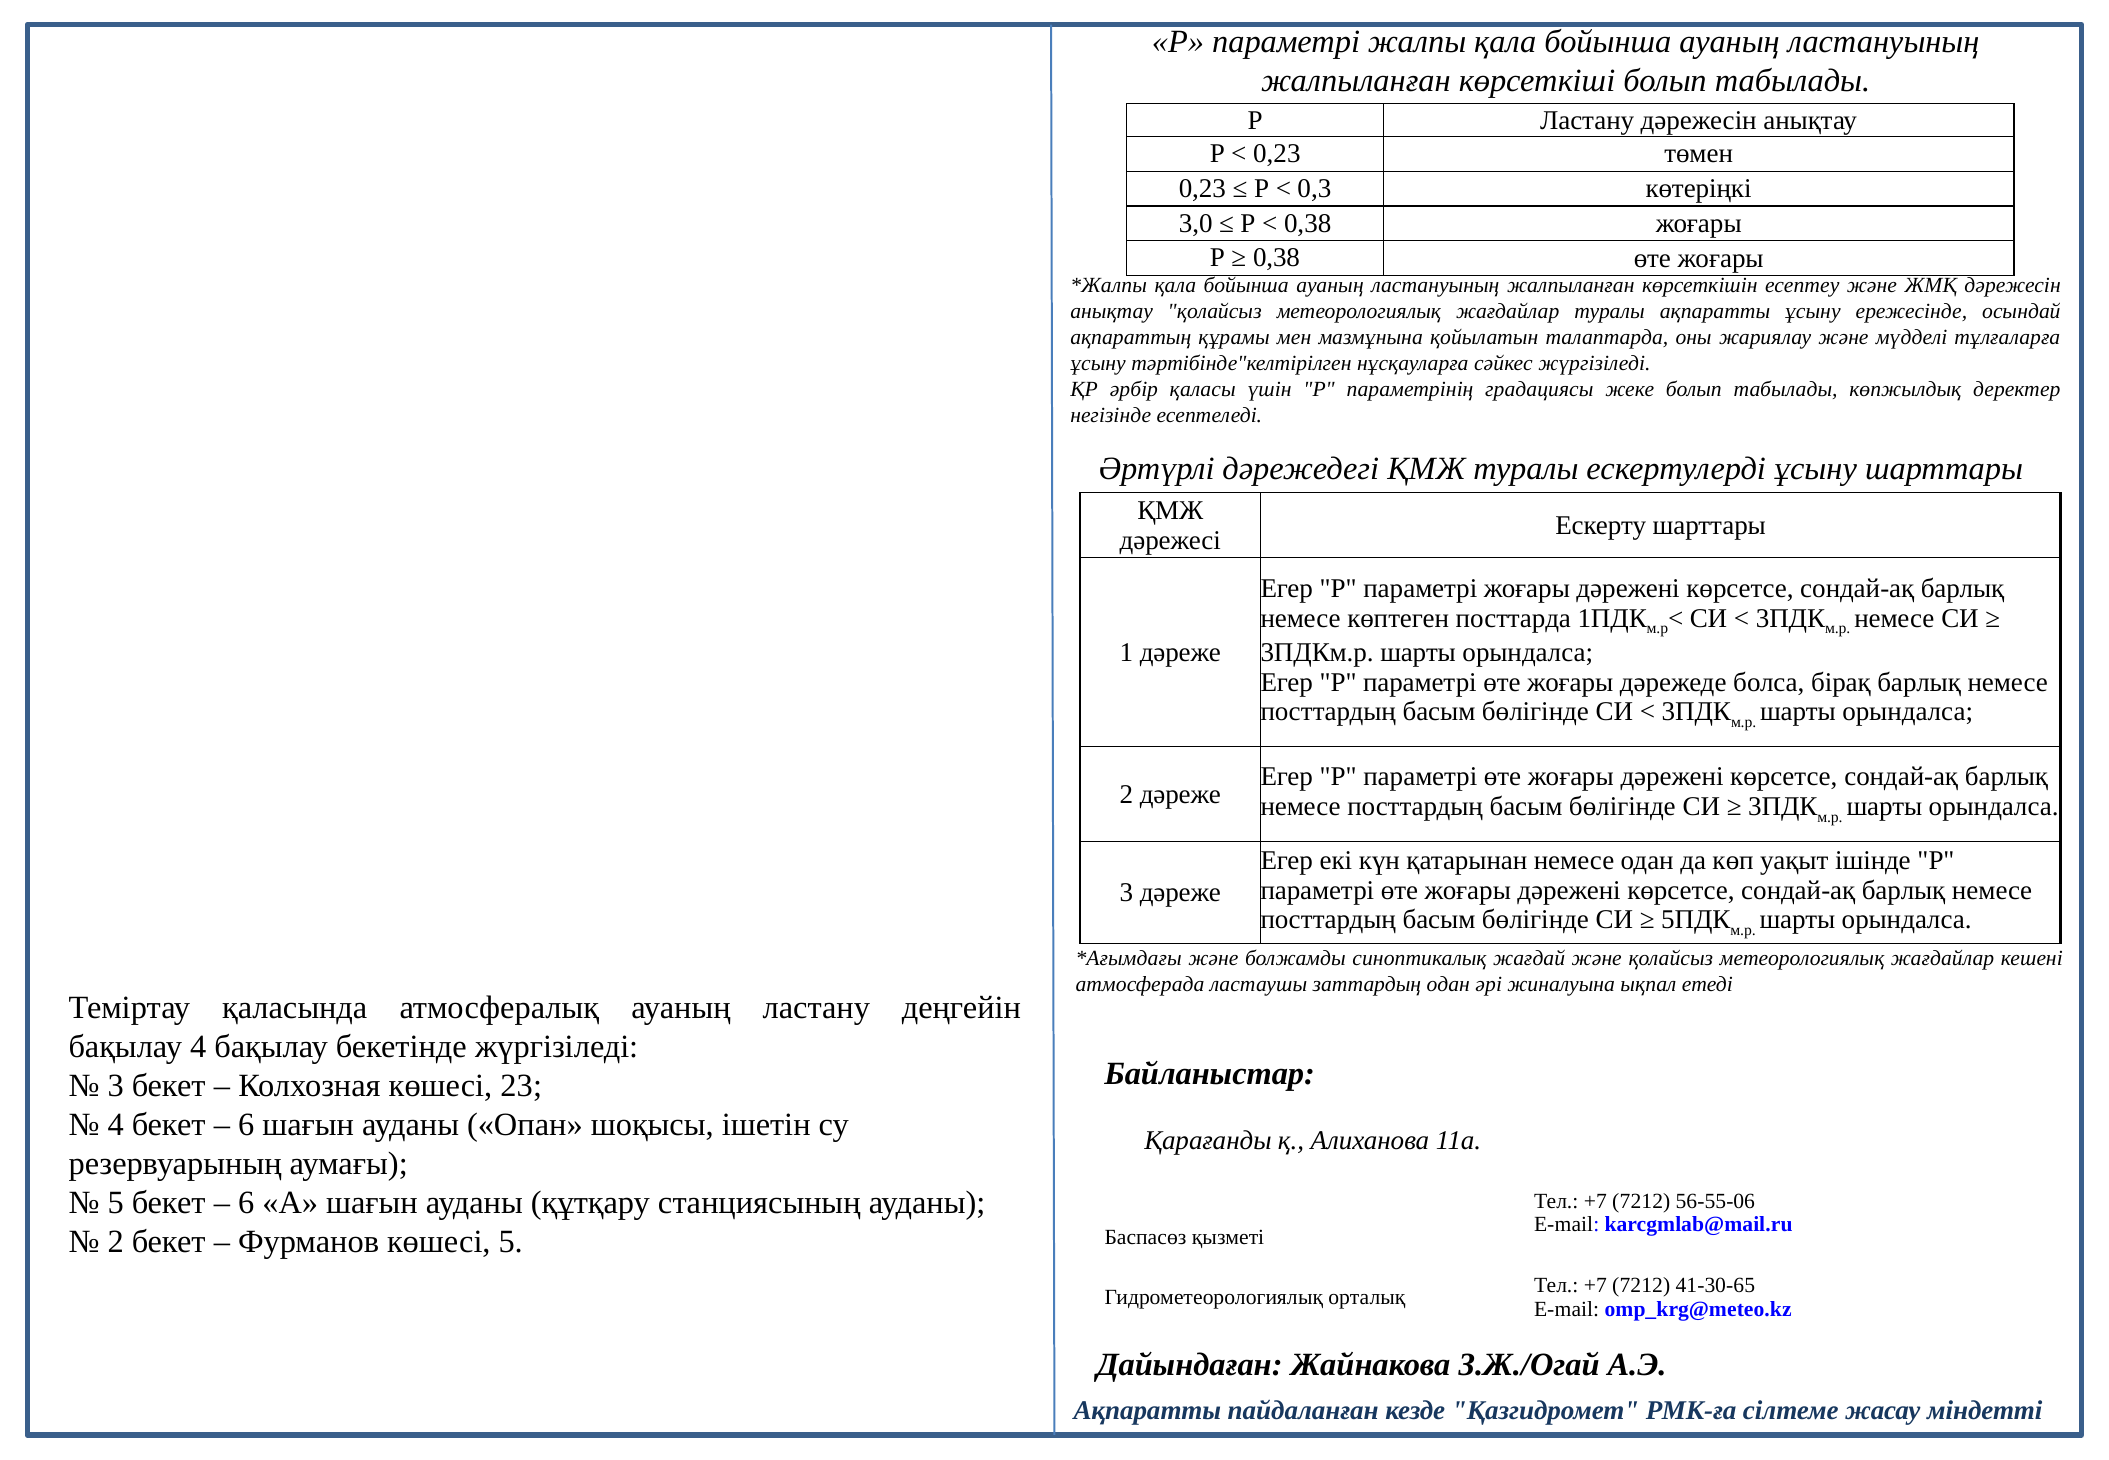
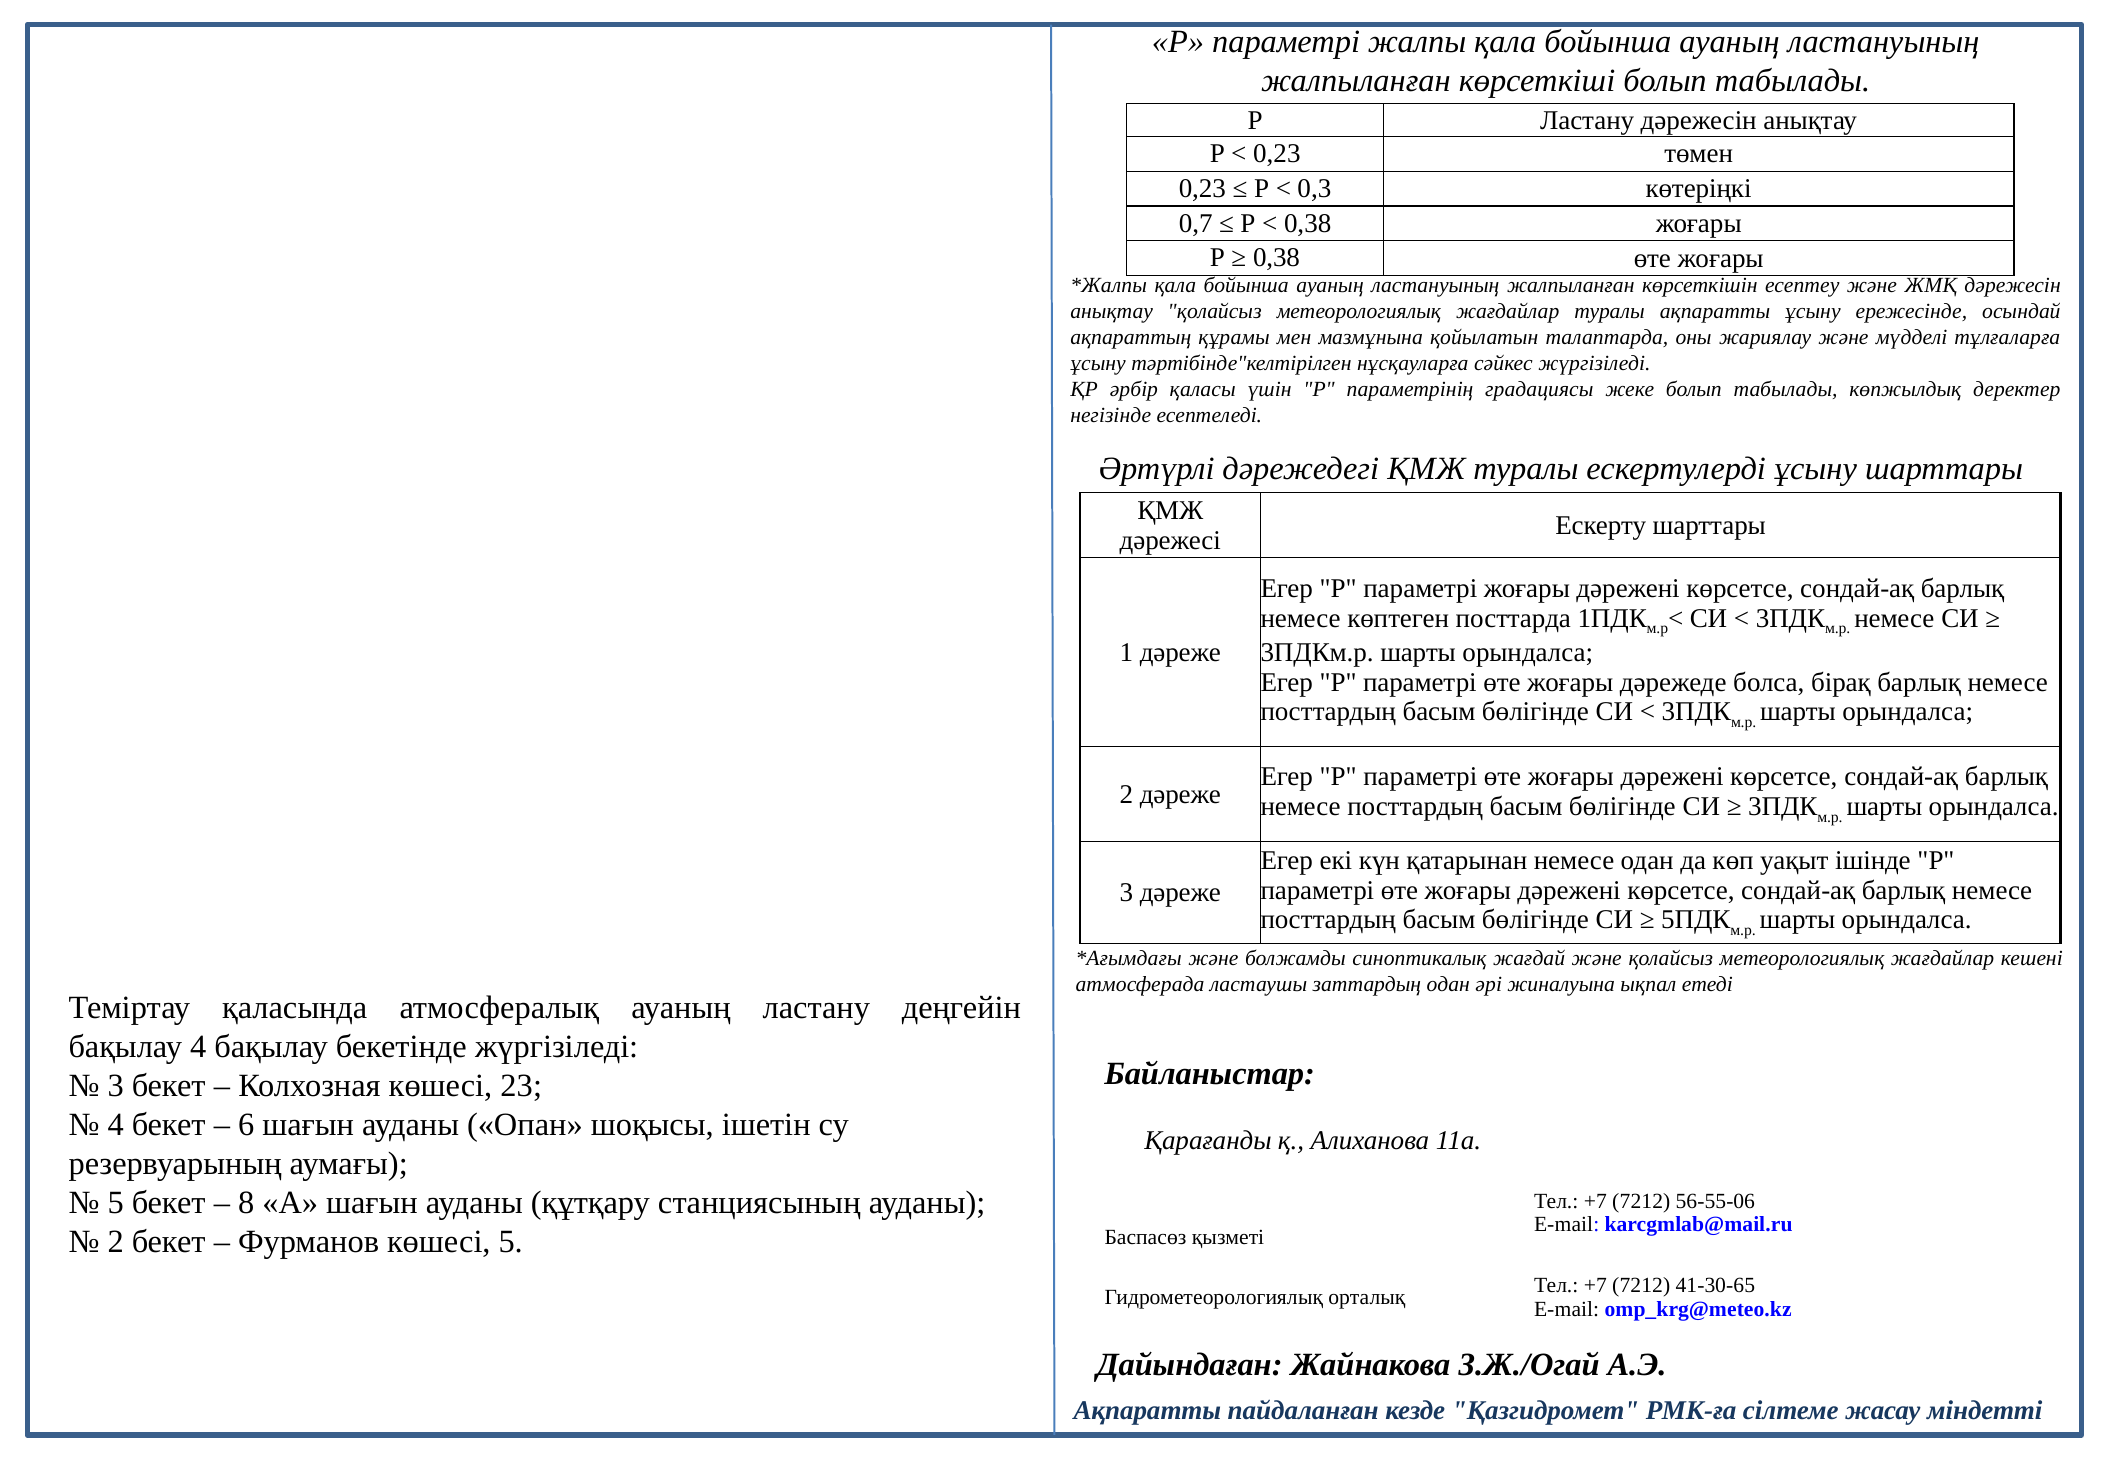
3,0: 3,0 -> 0,7 (1196, 223)
6: 6 -> 8 (246, 1203)
